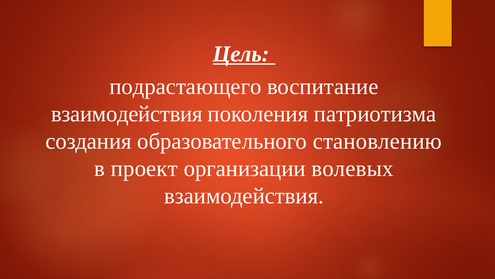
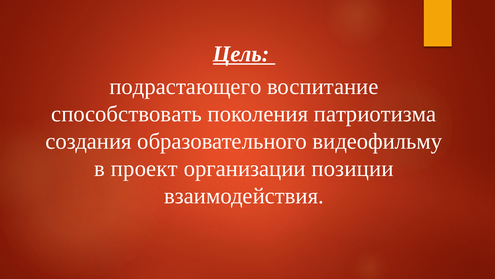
взаимодействия: взаимодействия -> способствовать (127, 114)
становлению: становлению -> видеофильму (377, 141)
волевых: волевых -> позиции (352, 168)
